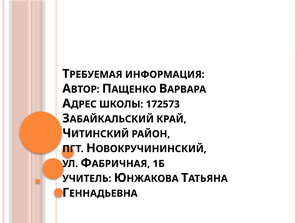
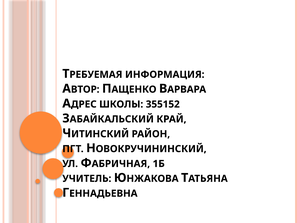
172573: 172573 -> 355152 (163, 104)
